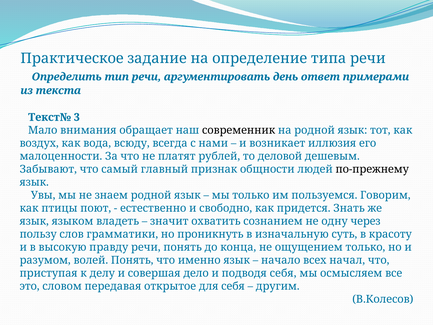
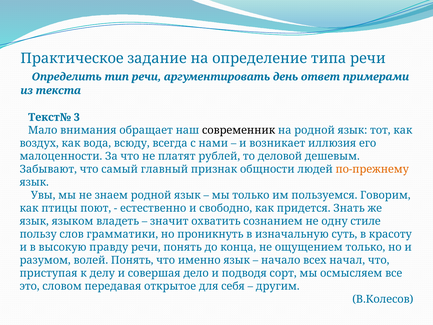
по-прежнему colour: black -> orange (372, 169)
через: через -> стиле (366, 221)
подводя себя: себя -> сорт (283, 273)
